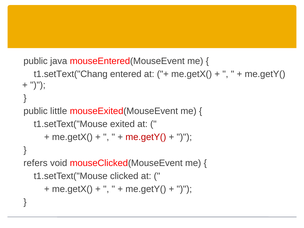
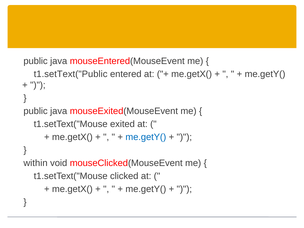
t1.setText("Chang: t1.setText("Chang -> t1.setText("Public (71, 74)
little: little -> java (59, 111)
me.getY( colour: red -> blue (146, 137)
refers: refers -> within (36, 163)
